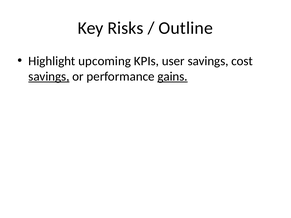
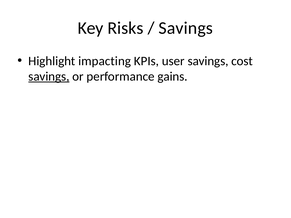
Outline: Outline -> Savings (186, 28)
upcoming: upcoming -> impacting (105, 61)
gains underline: present -> none (173, 77)
